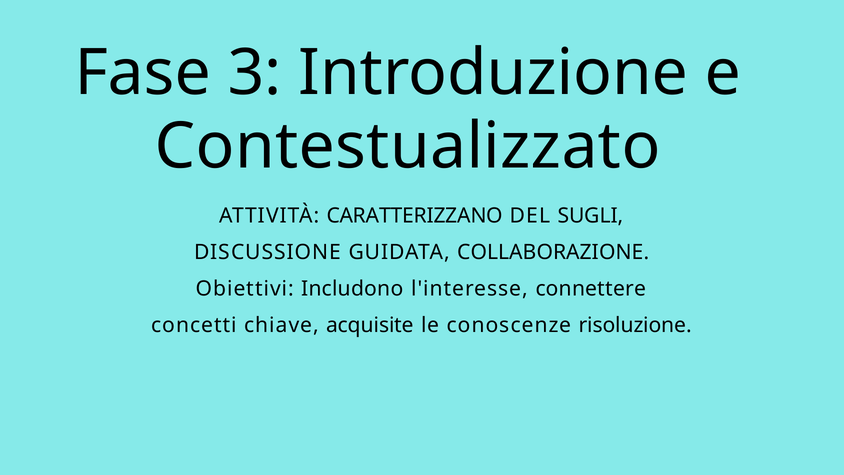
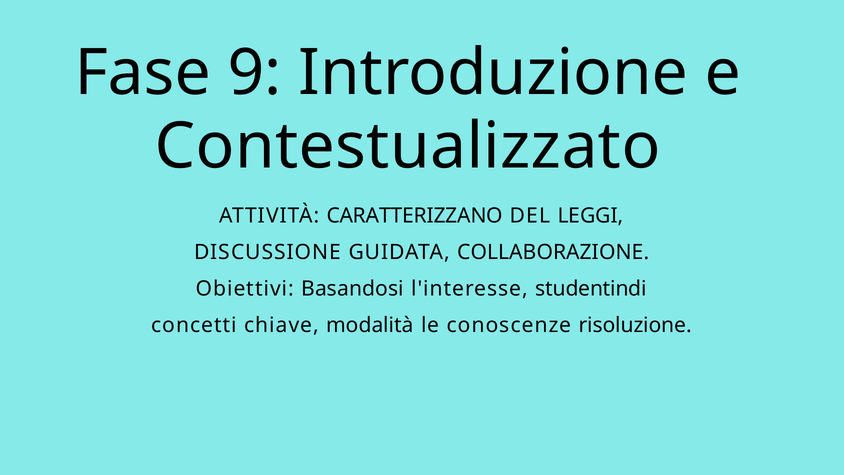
3: 3 -> 9 (255, 73)
SUGLI: SUGLI -> LEGGI (590, 216)
Includono: Includono -> Basandosi (352, 289)
connettere: connettere -> studentindi (591, 289)
acquisite: acquisite -> modalità (370, 325)
